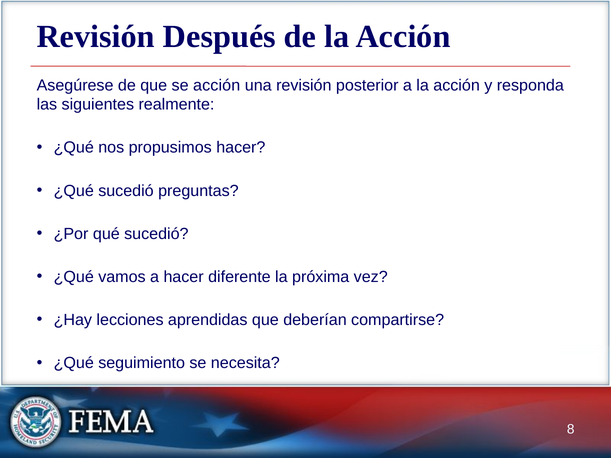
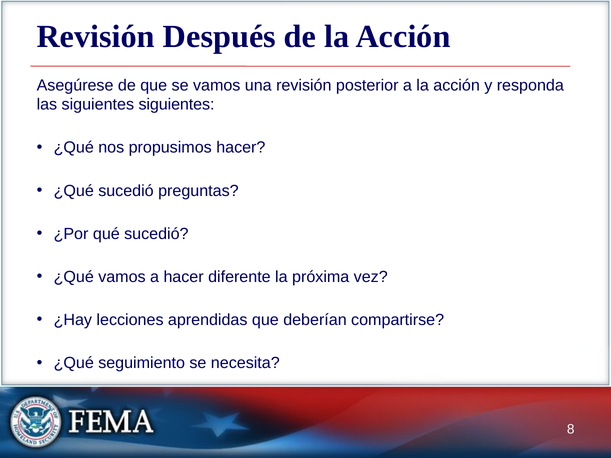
se acción: acción -> vamos (217, 85)
siguientes realmente: realmente -> siguientes (177, 105)
